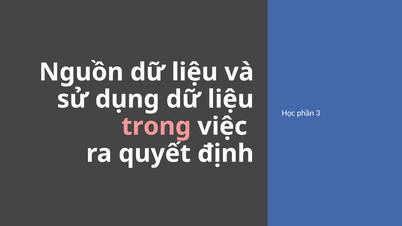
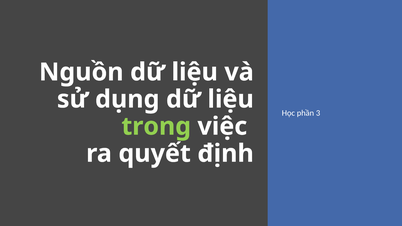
trong colour: pink -> light green (156, 126)
